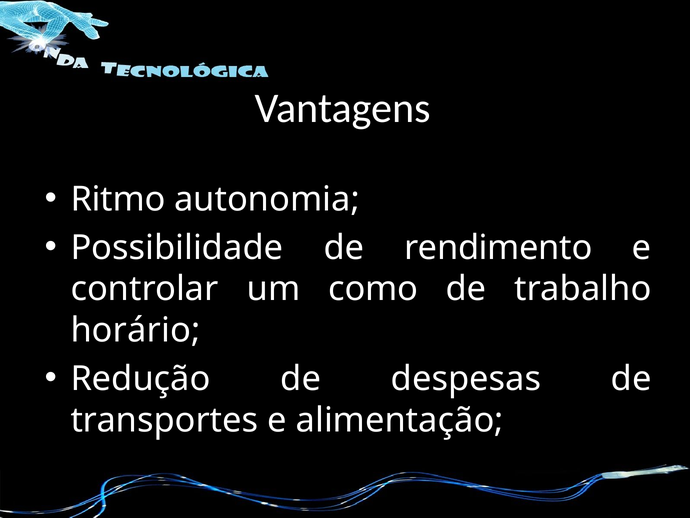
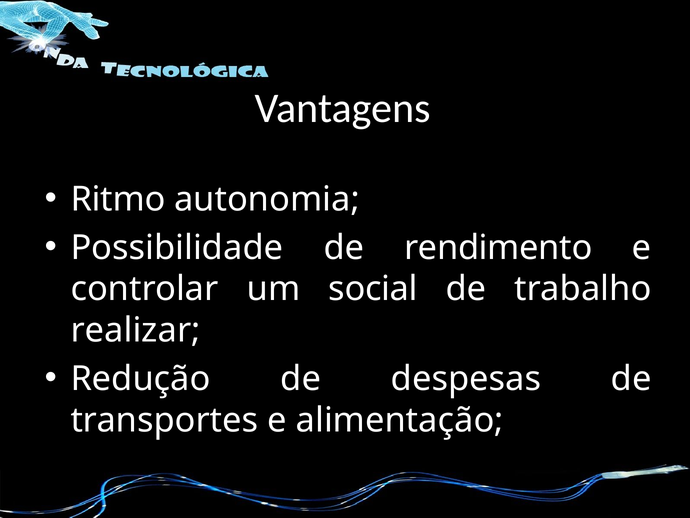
como: como -> social (373, 289)
horário: horário -> realizar (136, 330)
